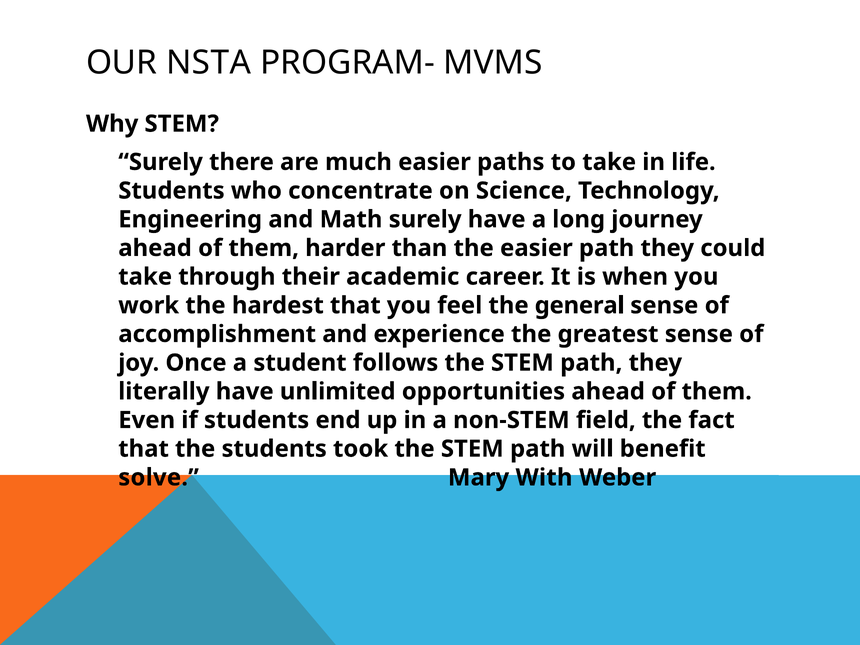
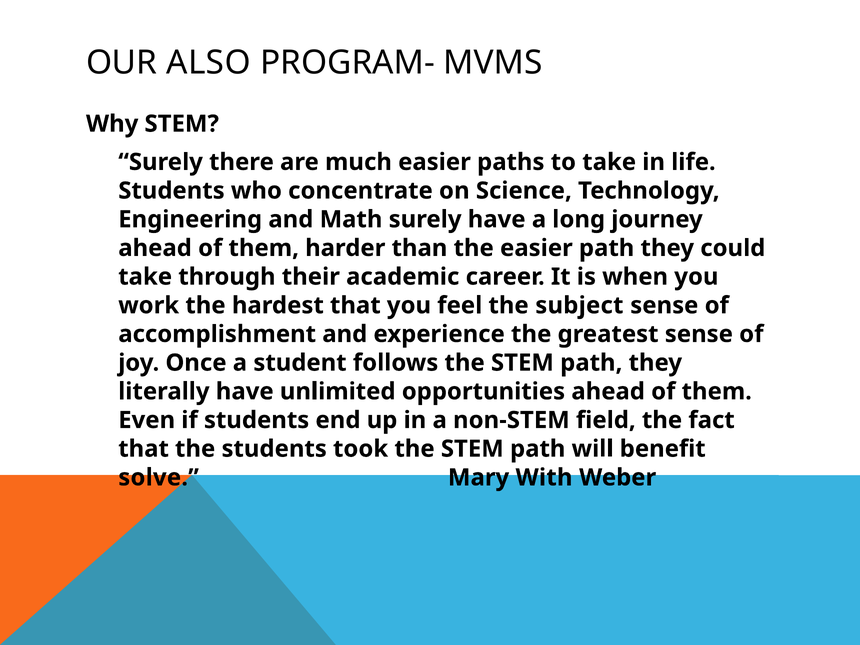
NSTA: NSTA -> ALSO (209, 63)
general: general -> subject (579, 305)
